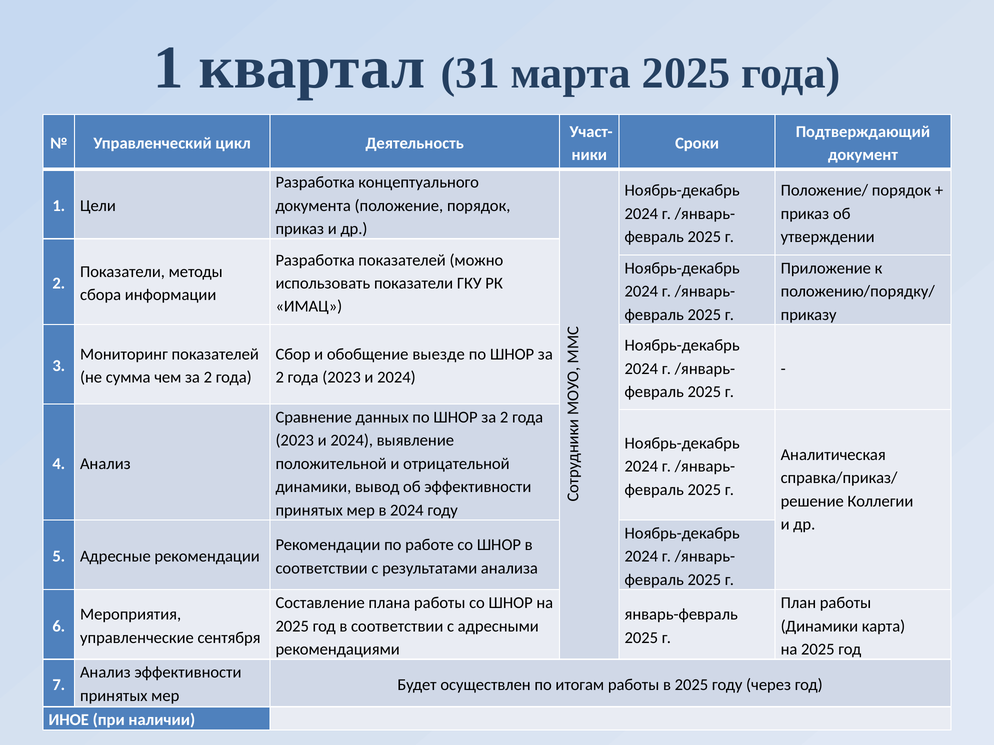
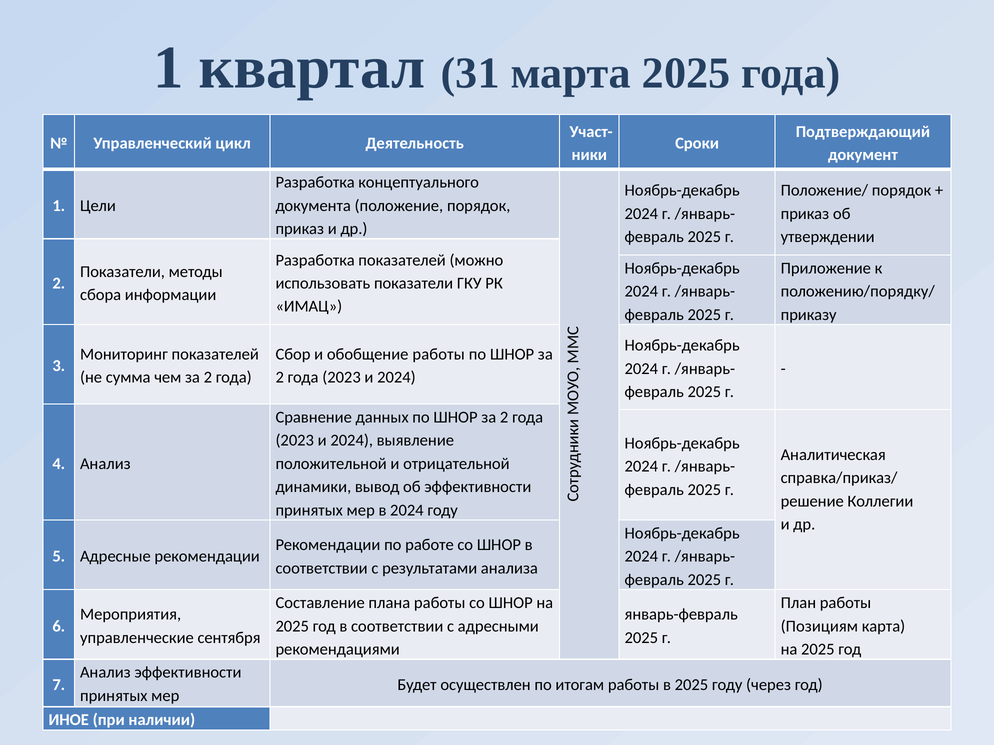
обобщение выезде: выезде -> работы (439, 355)
Динамики: Динамики -> Позициям (819, 627)
